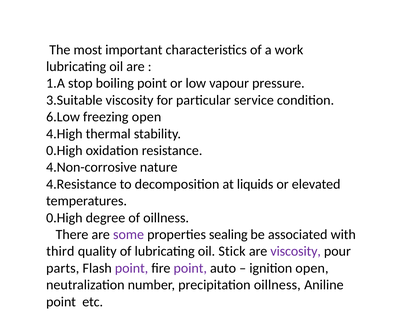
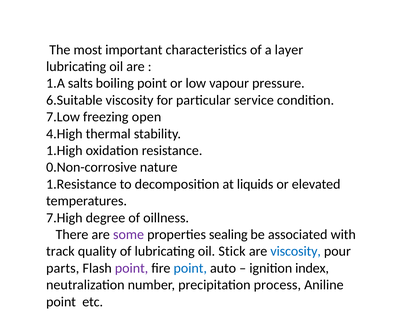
work: work -> layer (289, 50)
stop: stop -> salts (80, 83)
3.Suitable: 3.Suitable -> 6.Suitable (74, 100)
6.Low: 6.Low -> 7.Low (63, 117)
0.High: 0.High -> 1.High (64, 151)
4.Non-corrosive: 4.Non-corrosive -> 0.Non-corrosive (91, 167)
4.Resistance: 4.Resistance -> 1.Resistance (81, 184)
0.High: 0.High -> 7.High (64, 218)
third: third -> track (60, 251)
viscosity colour: purple -> blue (296, 251)
point colour: purple -> blue (190, 268)
ignition open: open -> index (312, 268)
precipitation oillness: oillness -> process (277, 285)
